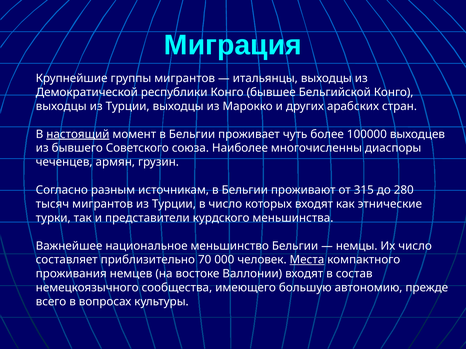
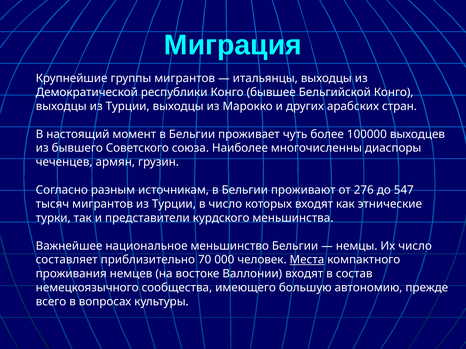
настоящий underline: present -> none (78, 134)
315: 315 -> 276 (364, 190)
280: 280 -> 547 (404, 190)
